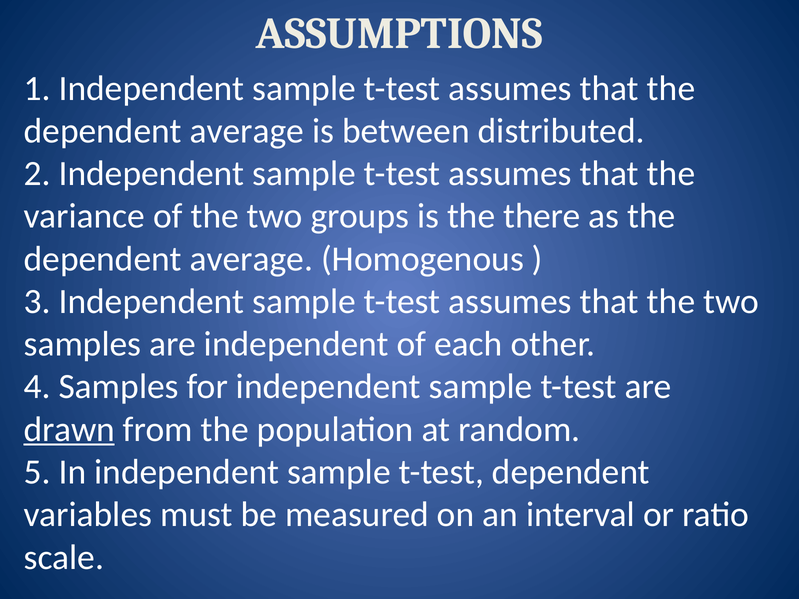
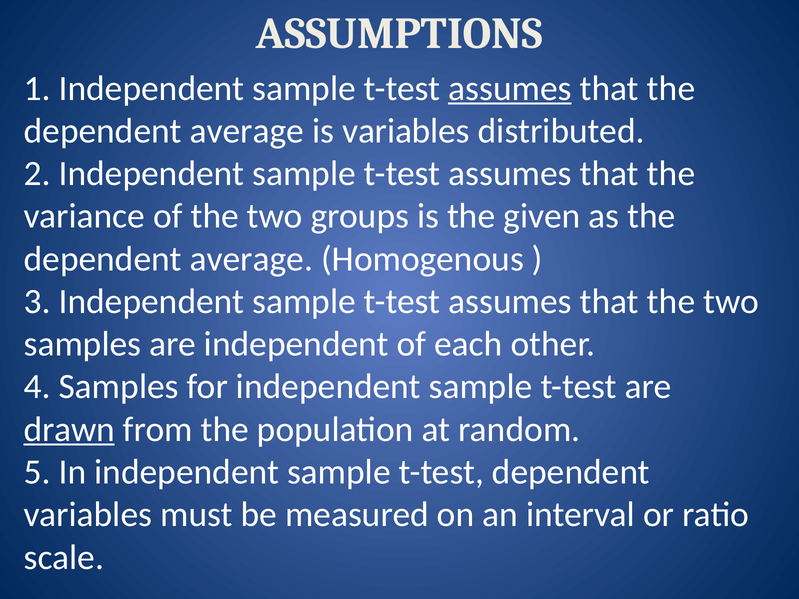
assumes underline: none -> present (510, 88)
is between: between -> variables (406, 131)
there: there -> given (542, 216)
